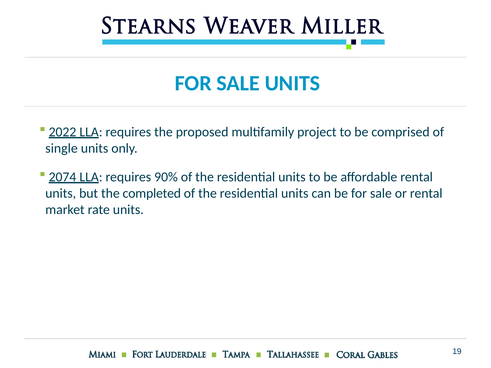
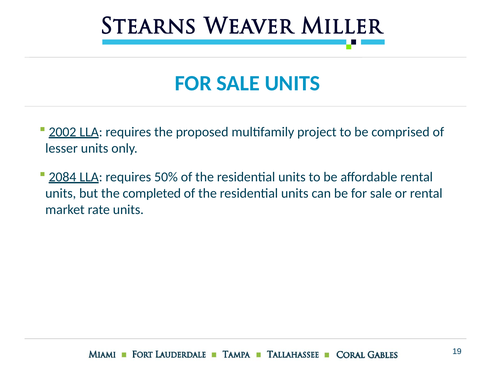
2022: 2022 -> 2002 (62, 132)
single: single -> lesser (62, 148)
2074: 2074 -> 2084 (62, 177)
90%: 90% -> 50% (166, 177)
